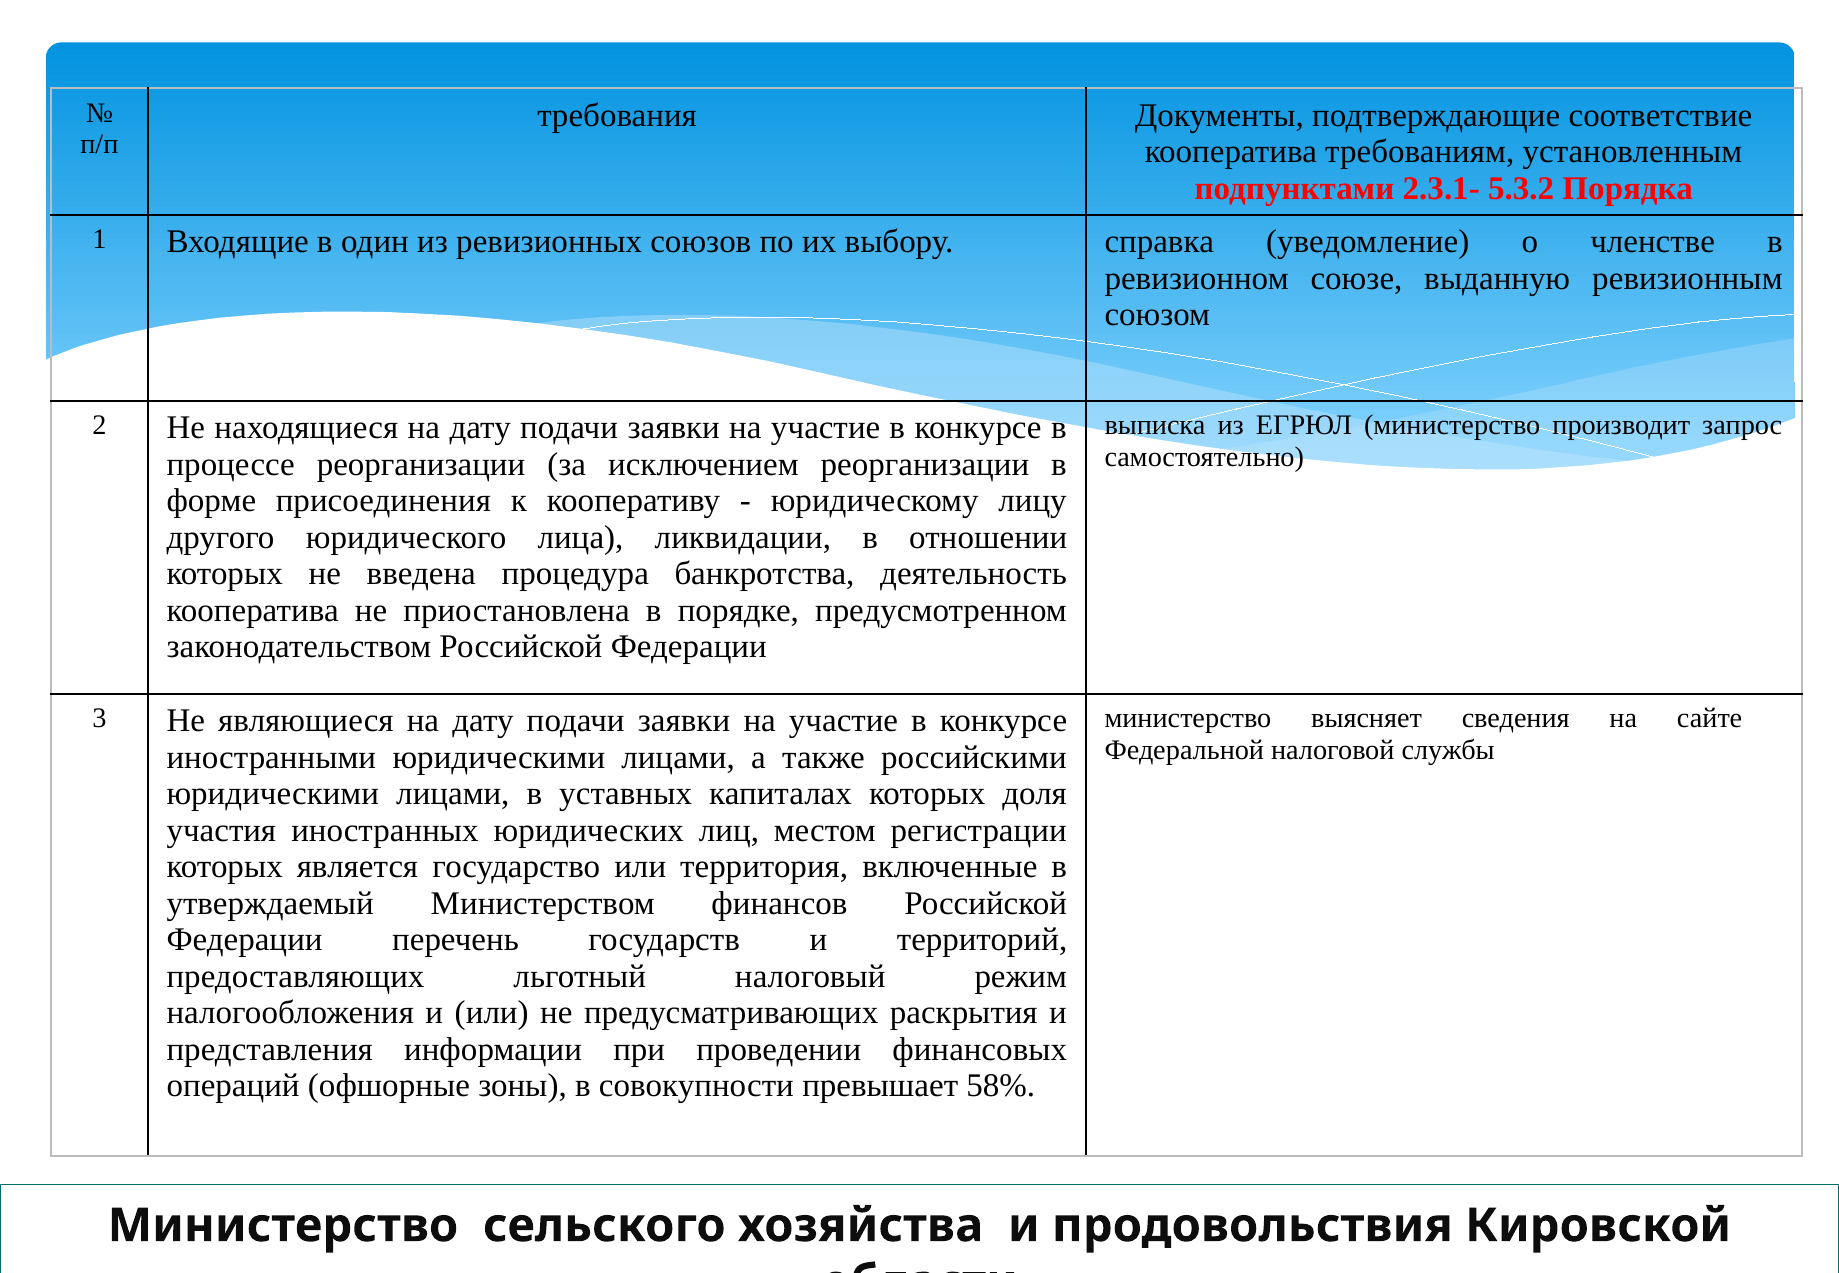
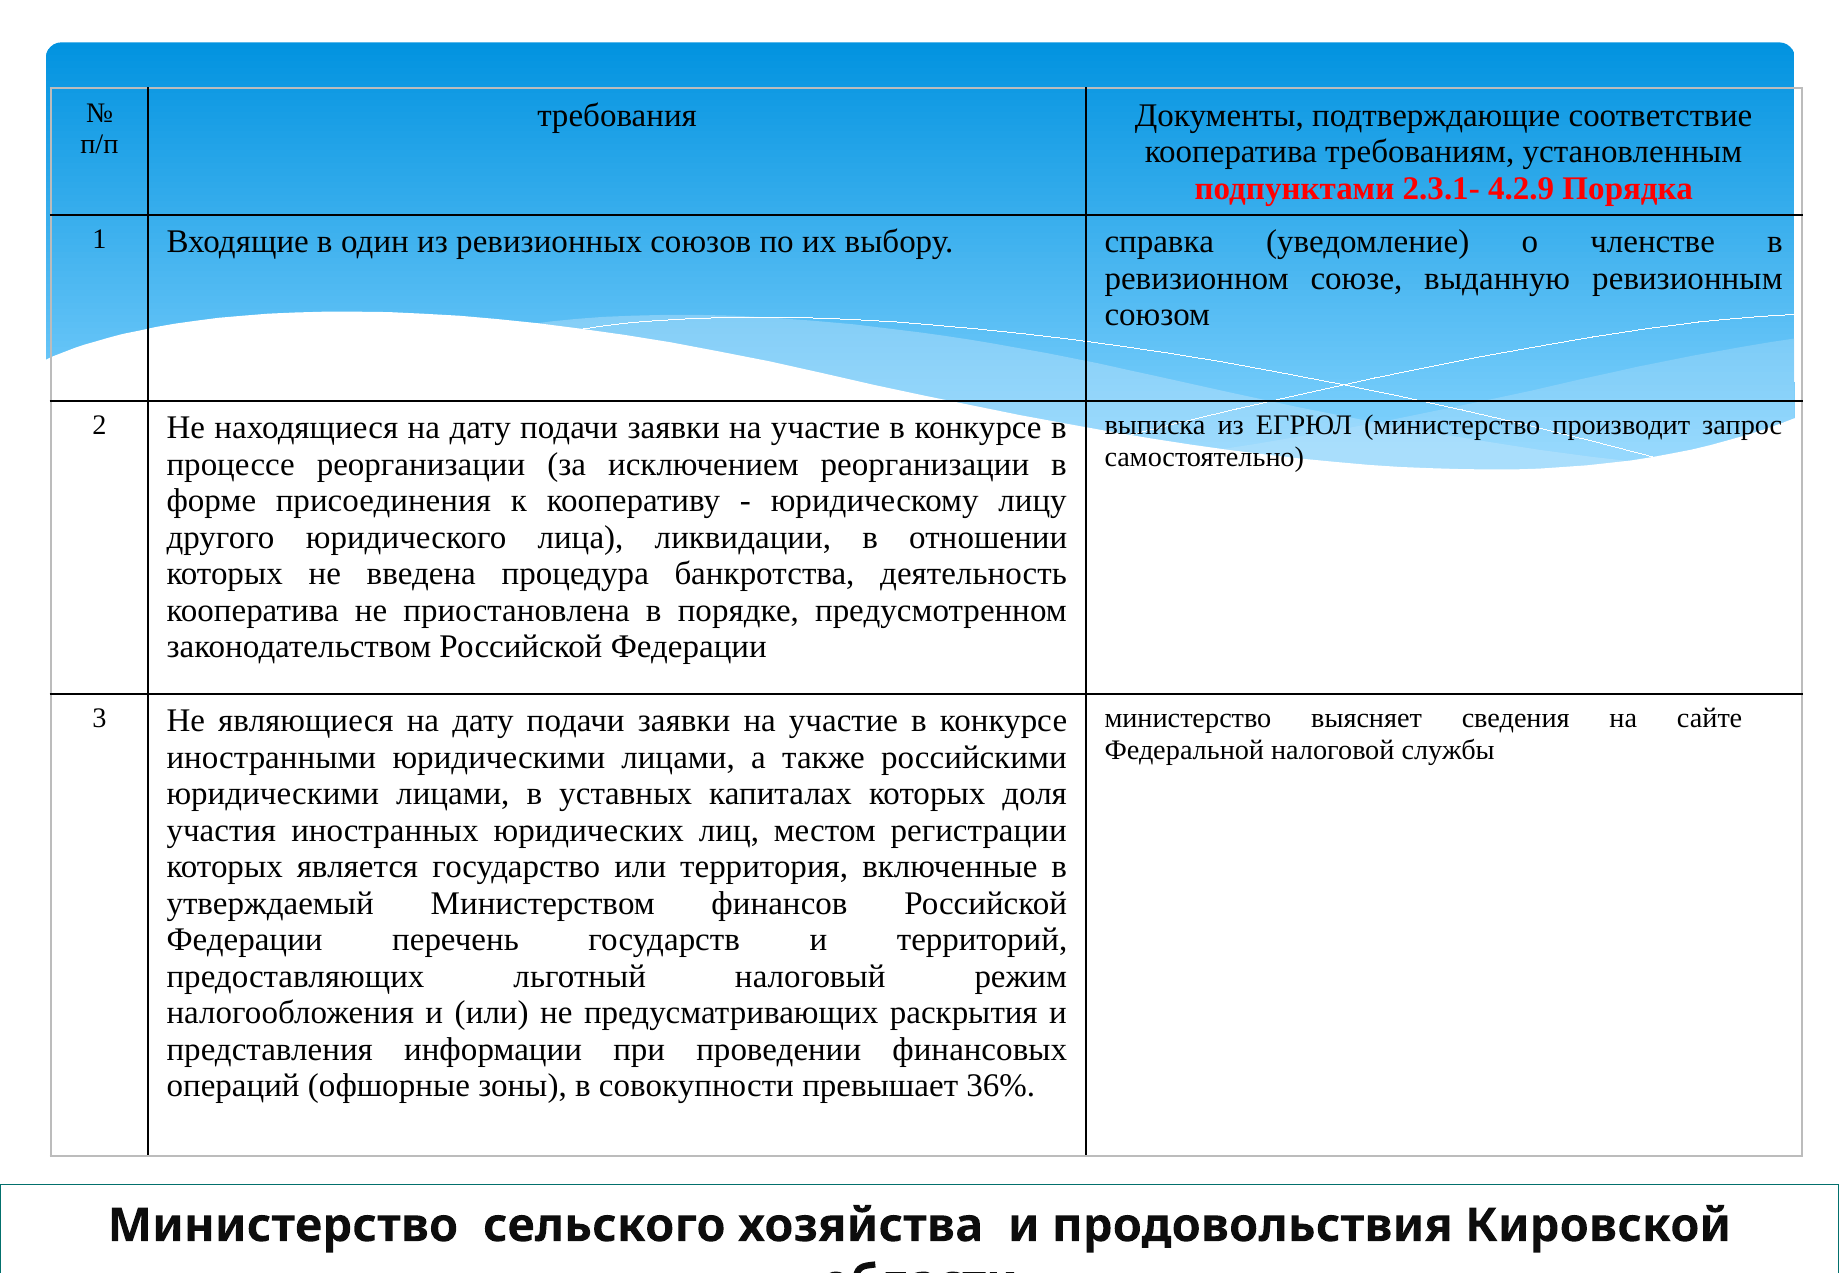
5.3.2: 5.3.2 -> 4.2.9 (1521, 188)
58%: 58% -> 36% (1001, 1086)
